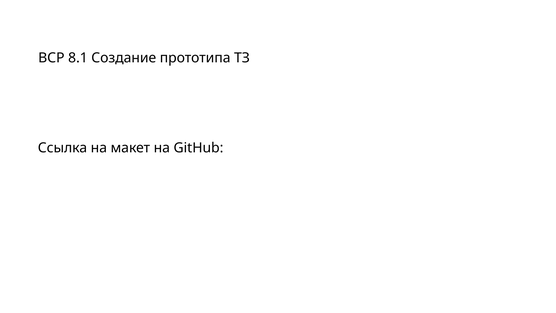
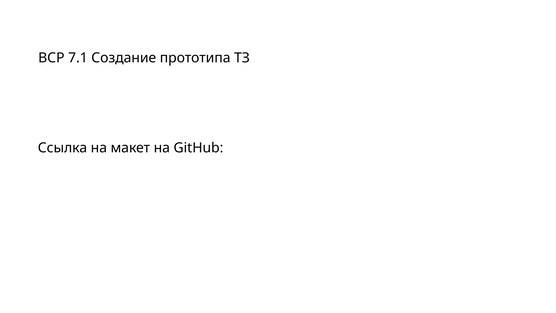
8.1: 8.1 -> 7.1 (78, 58)
